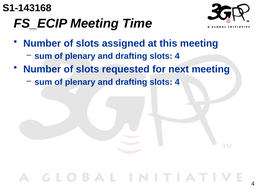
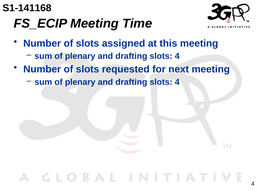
S1-143168: S1-143168 -> S1-141168 (27, 8)
